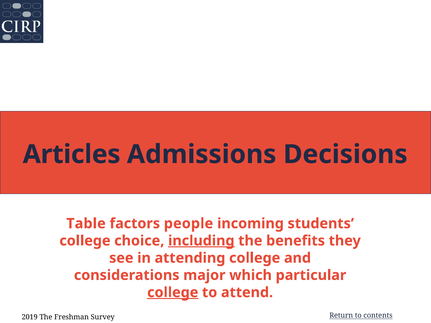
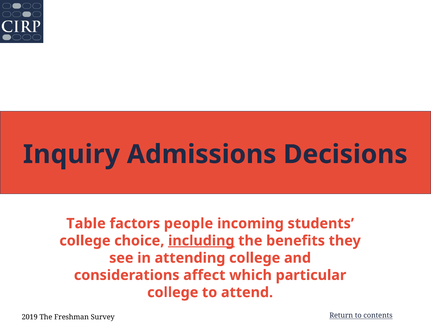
Articles: Articles -> Inquiry (71, 154)
major: major -> affect (204, 275)
college underline: present -> none (173, 293)
